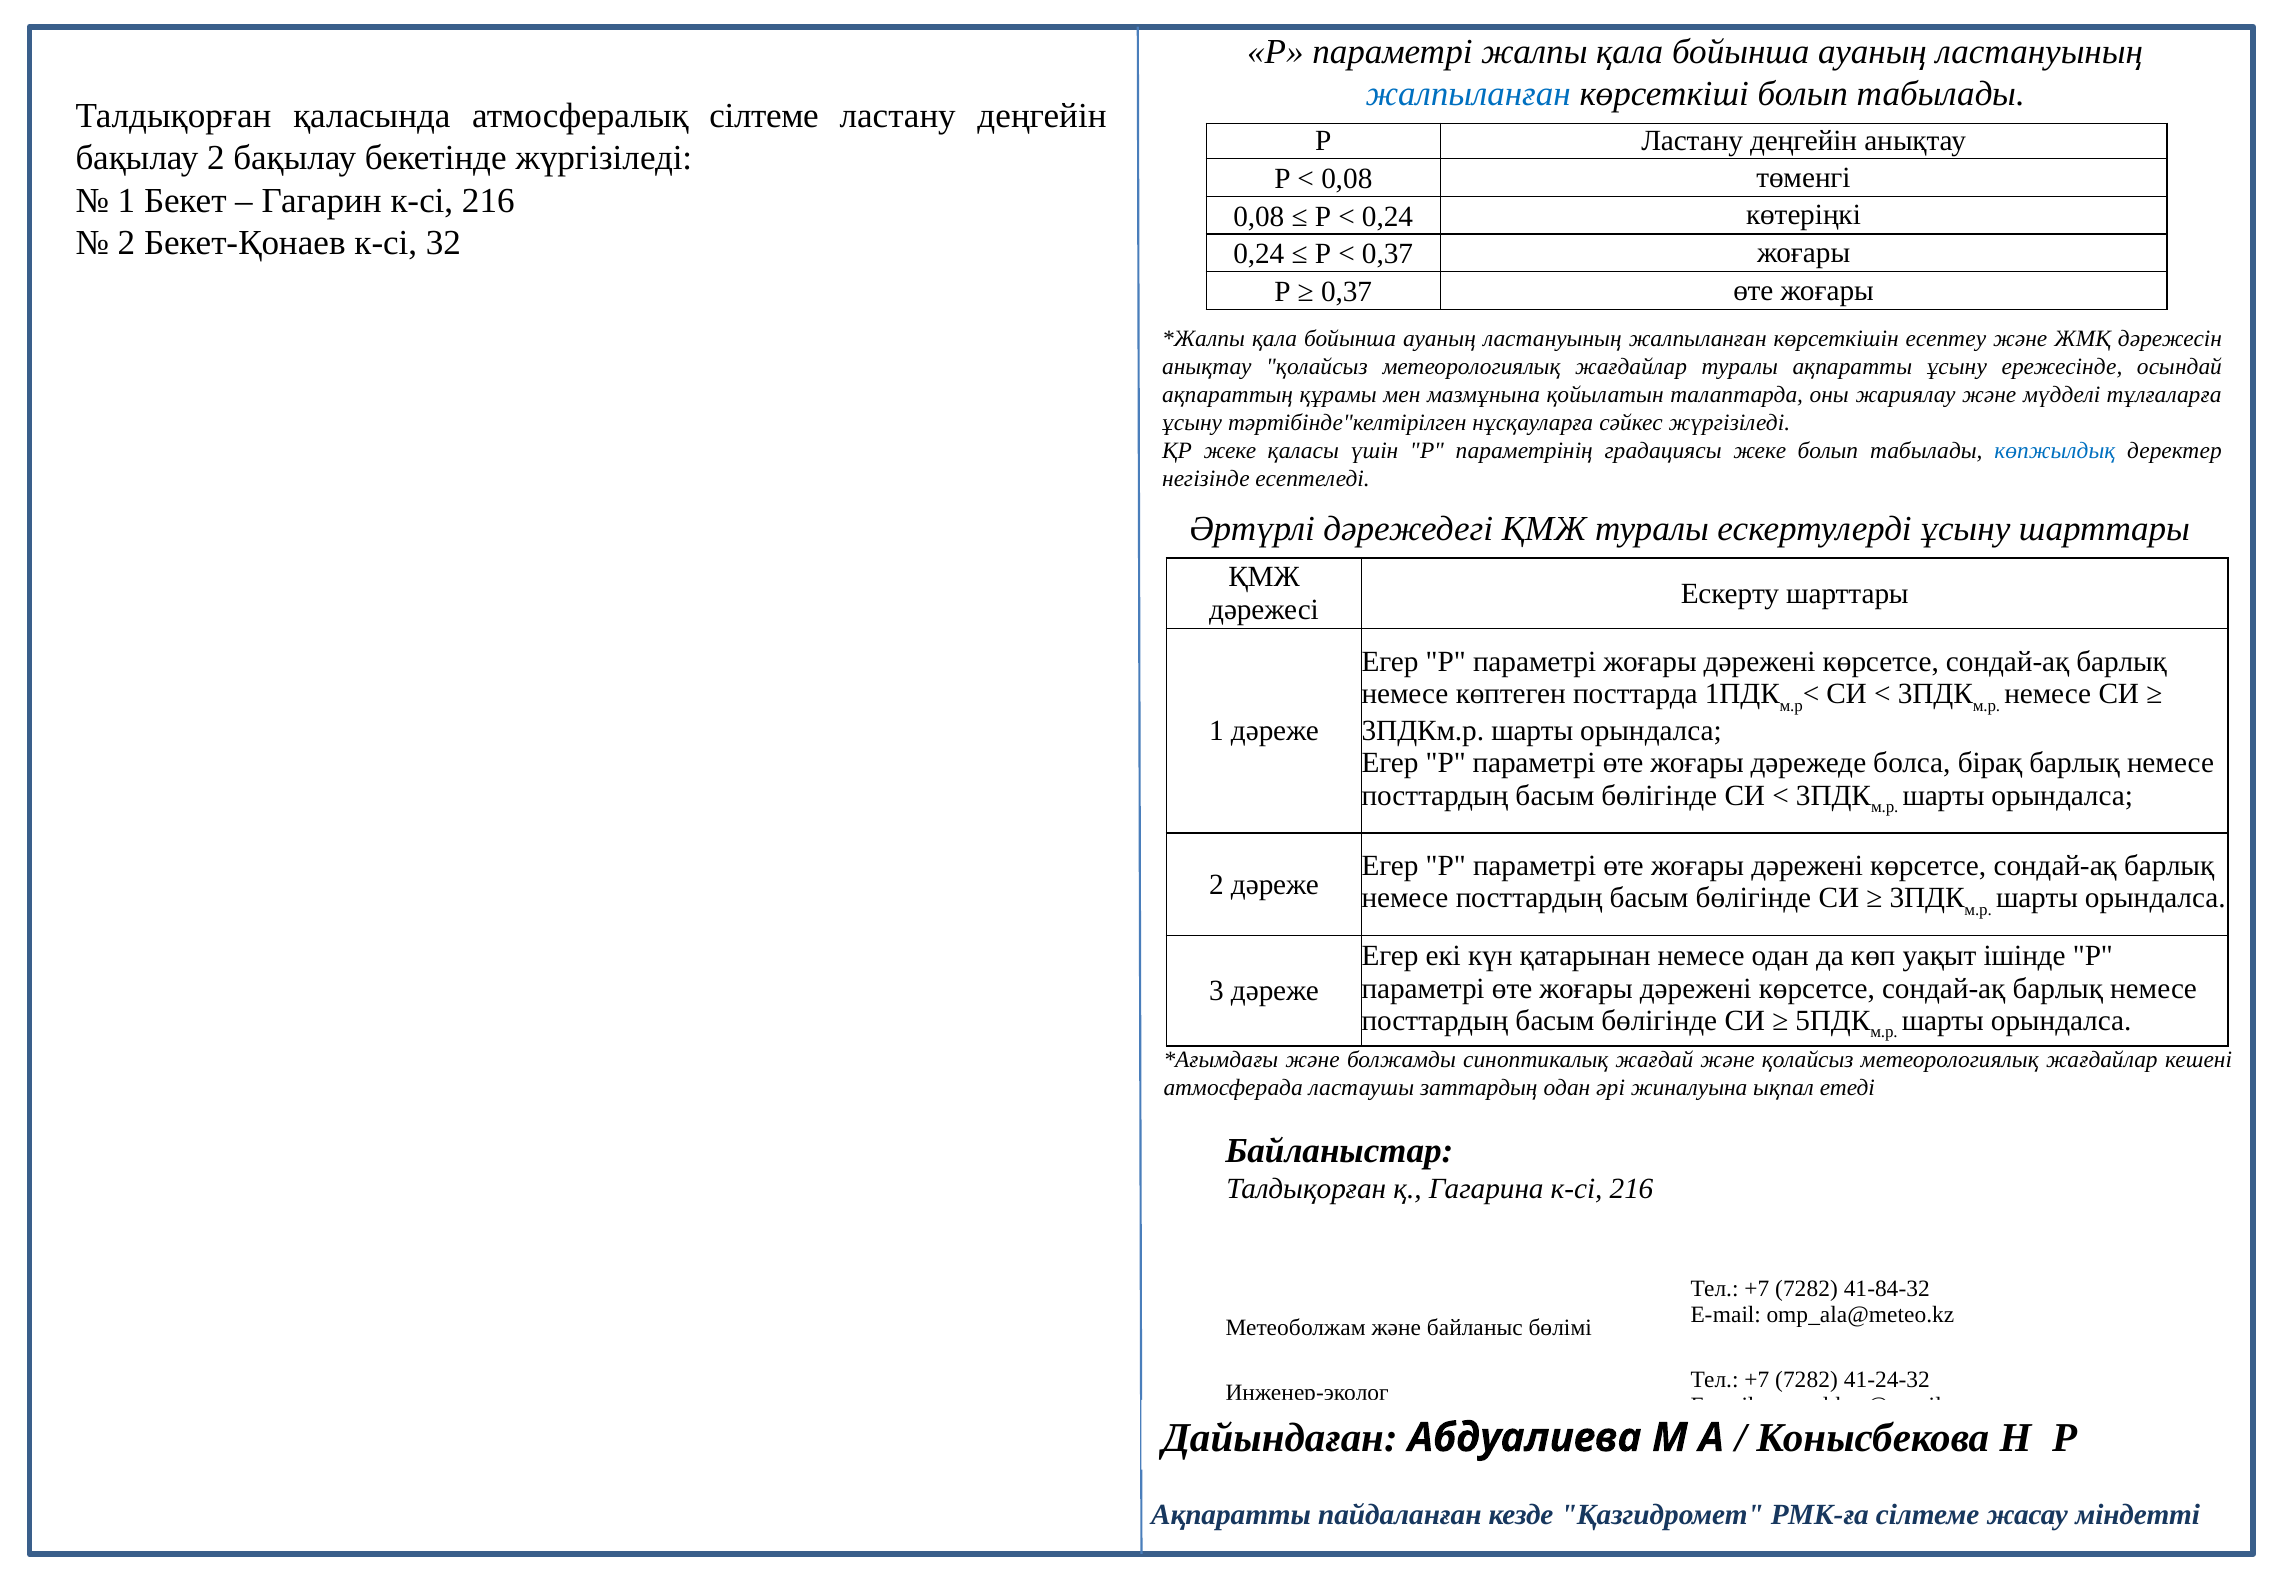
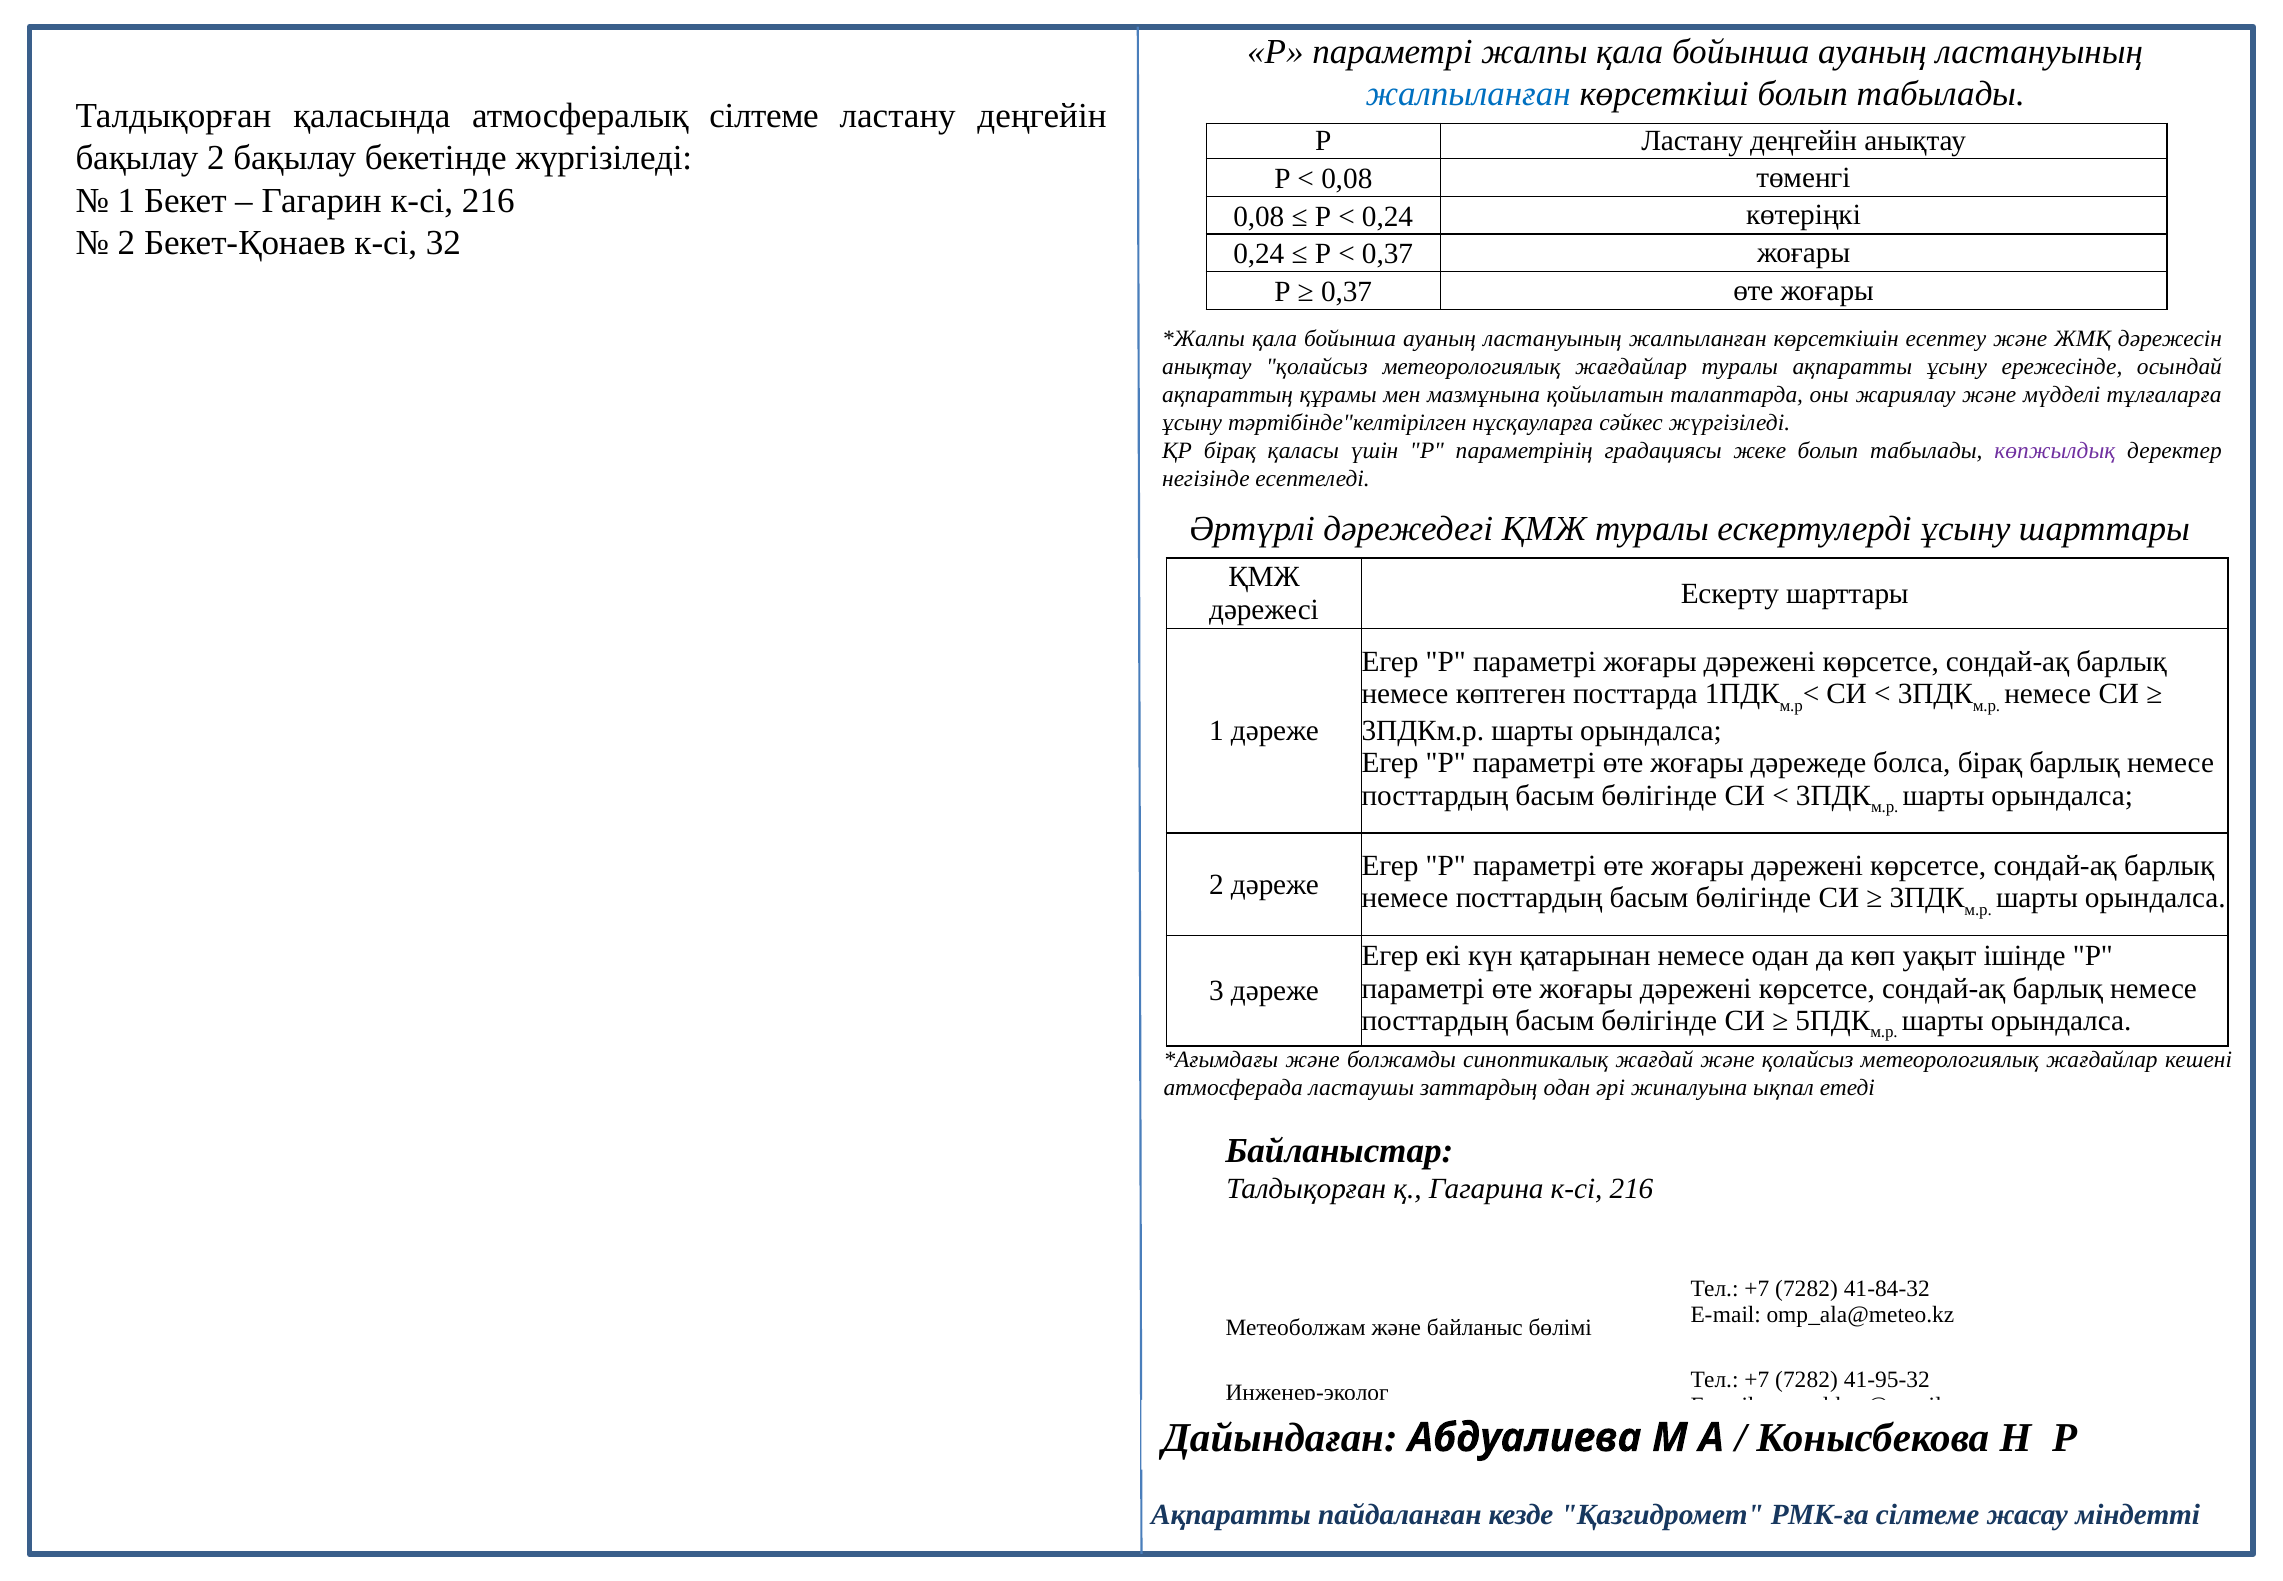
ҚР жеке: жеке -> бірақ (1230, 451)
көпжылдық colour: blue -> purple (2055, 451)
41-24-32: 41-24-32 -> 41-95-32 (1887, 1380)
